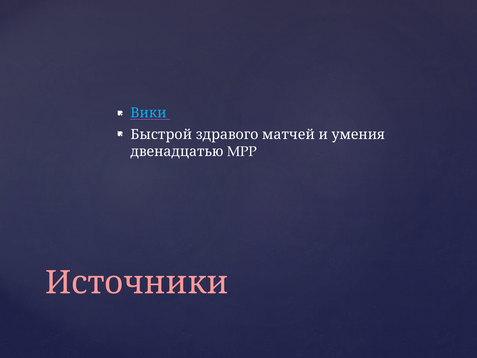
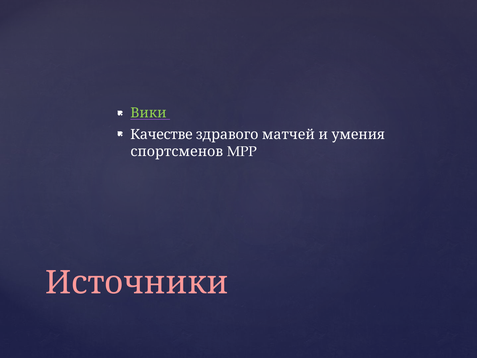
Вики colour: light blue -> light green (148, 113)
Быстрой: Быстрой -> Качестве (161, 135)
двенадцатью: двенадцатью -> спортсменов (177, 151)
